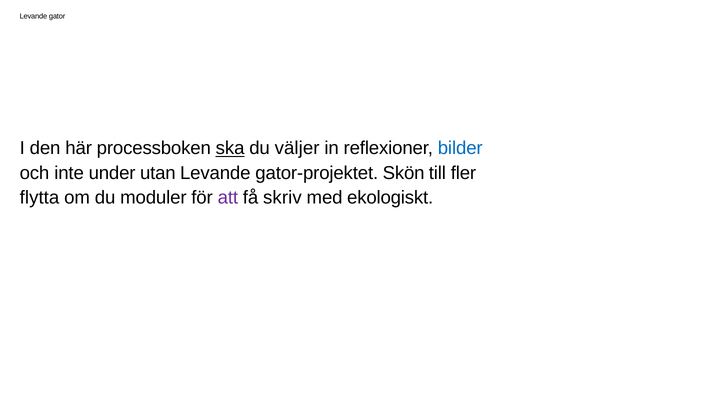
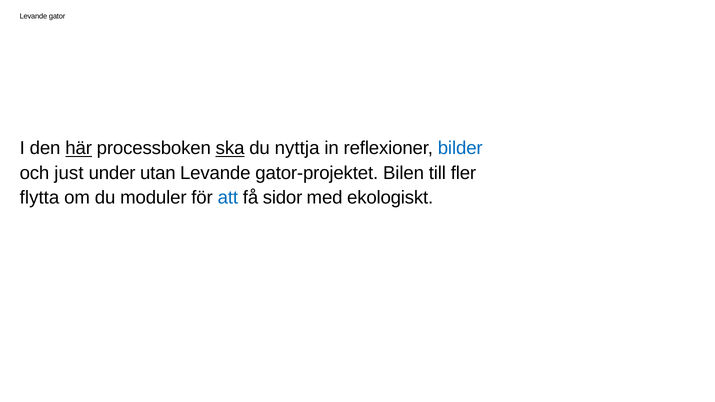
här underline: none -> present (79, 148)
väljer: väljer -> nyttja (297, 148)
inte: inte -> just (69, 173)
Skön: Skön -> Bilen (404, 173)
att colour: purple -> blue (228, 198)
skriv: skriv -> sidor (283, 198)
